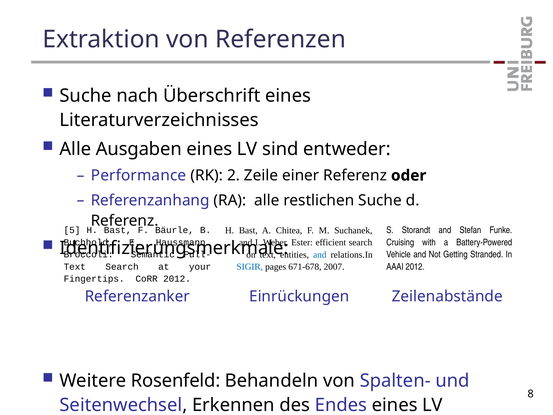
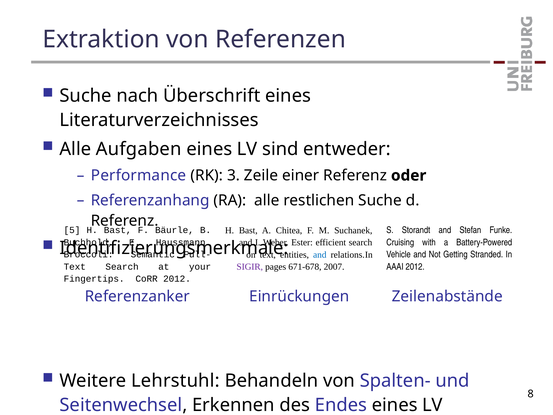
Ausgaben: Ausgaben -> Aufgaben (139, 149)
2: 2 -> 3 (234, 175)
SIGIR colour: blue -> purple (250, 267)
Rosenfeld: Rosenfeld -> Lehrstuhl (175, 380)
